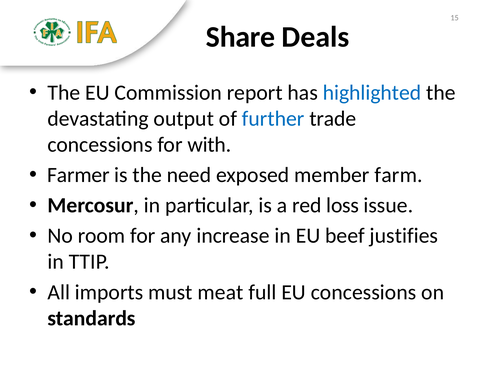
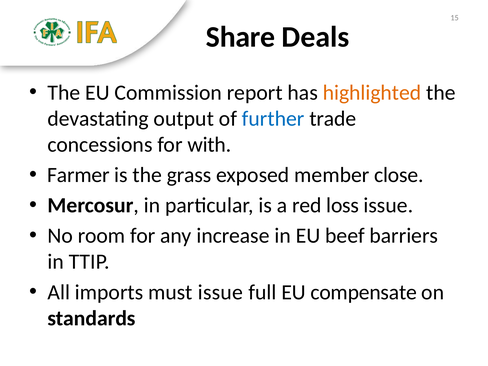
highlighted colour: blue -> orange (372, 93)
need: need -> grass (189, 175)
farm: farm -> close (399, 175)
justifies: justifies -> barriers (404, 236)
must meat: meat -> issue (220, 292)
EU concessions: concessions -> compensate (364, 292)
